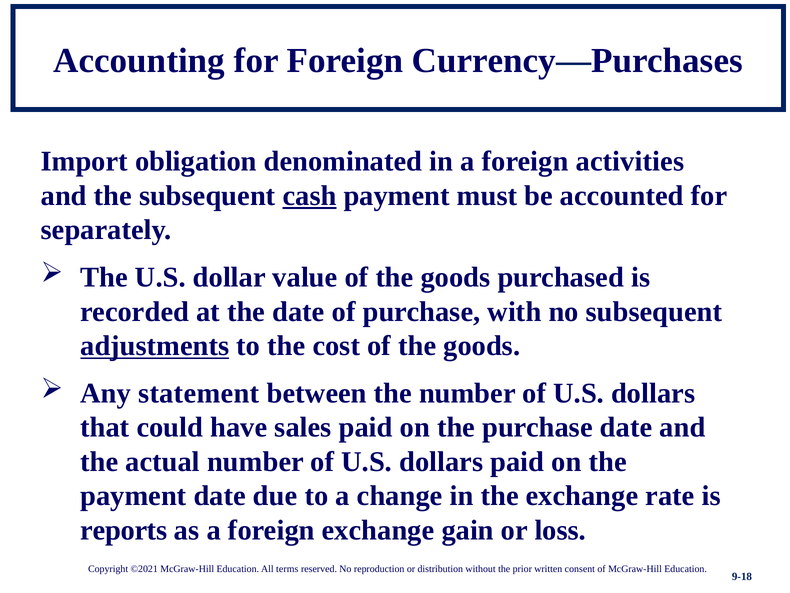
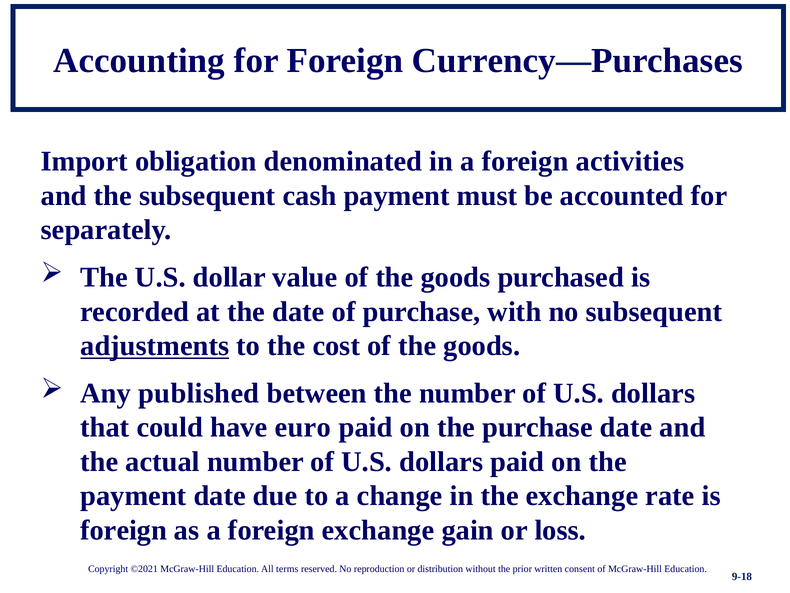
cash underline: present -> none (310, 196)
statement: statement -> published (199, 393)
sales: sales -> euro (303, 427)
reports: reports -> foreign (124, 530)
